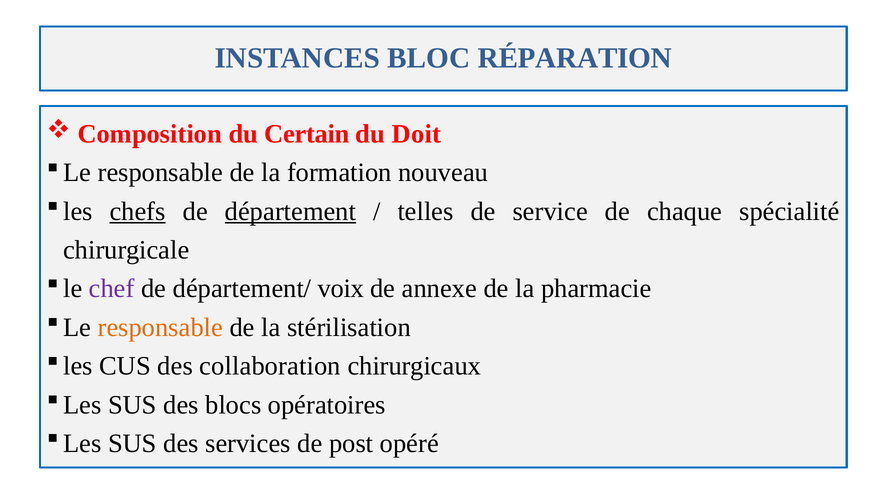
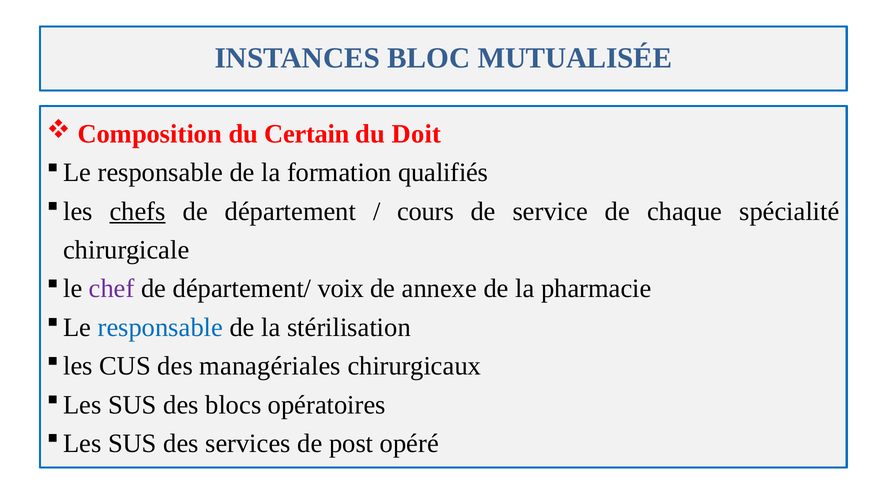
RÉPARATION: RÉPARATION -> MUTUALISÉE (575, 58)
nouveau: nouveau -> qualifiés (443, 173)
département underline: present -> none (290, 211)
telles: telles -> cours (426, 211)
responsable colour: orange -> blue (160, 327)
collaboration: collaboration -> managériales (270, 366)
